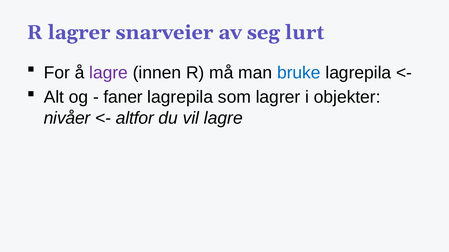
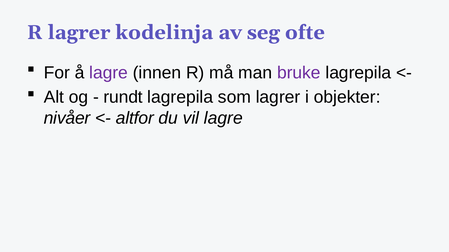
snarveier: snarveier -> kodelinja (164, 33)
lurt: lurt -> ofte (305, 33)
bruke colour: blue -> purple (299, 73)
faner: faner -> rundt (123, 97)
